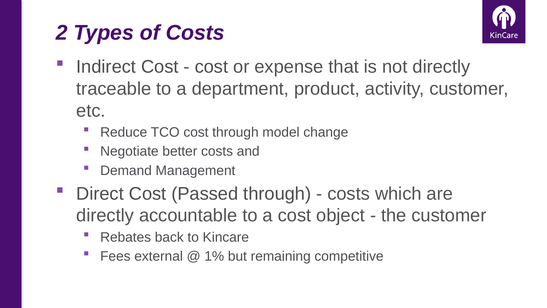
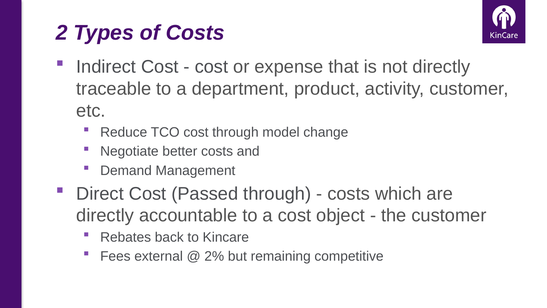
1%: 1% -> 2% (214, 256)
